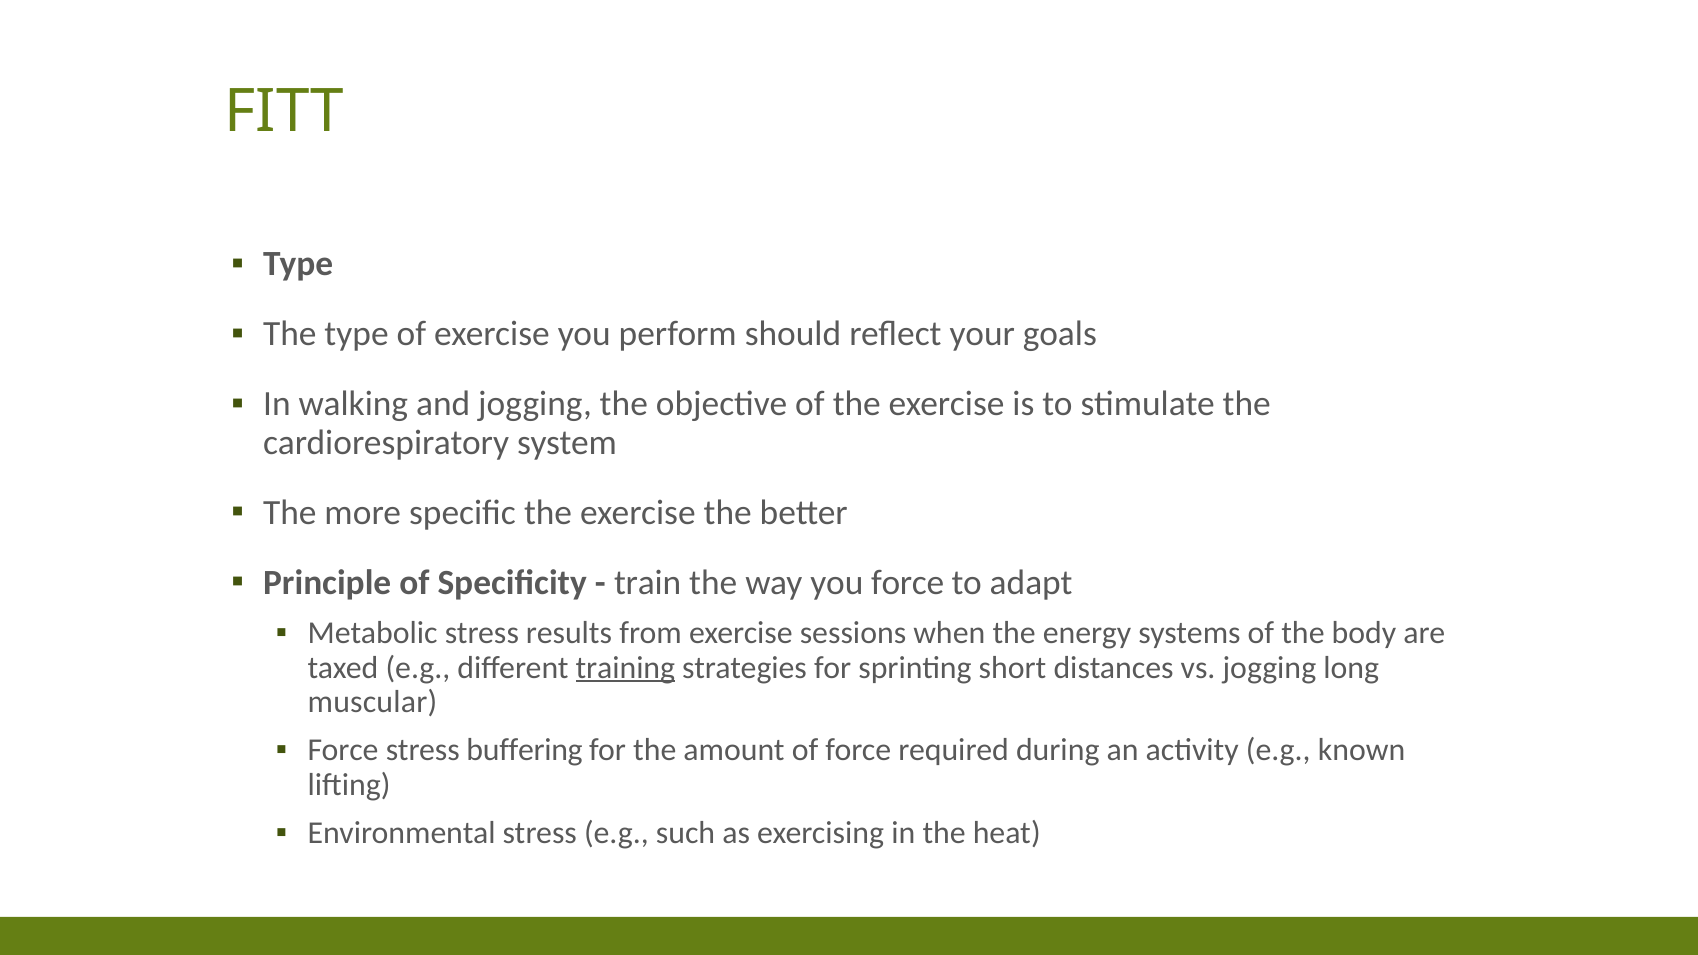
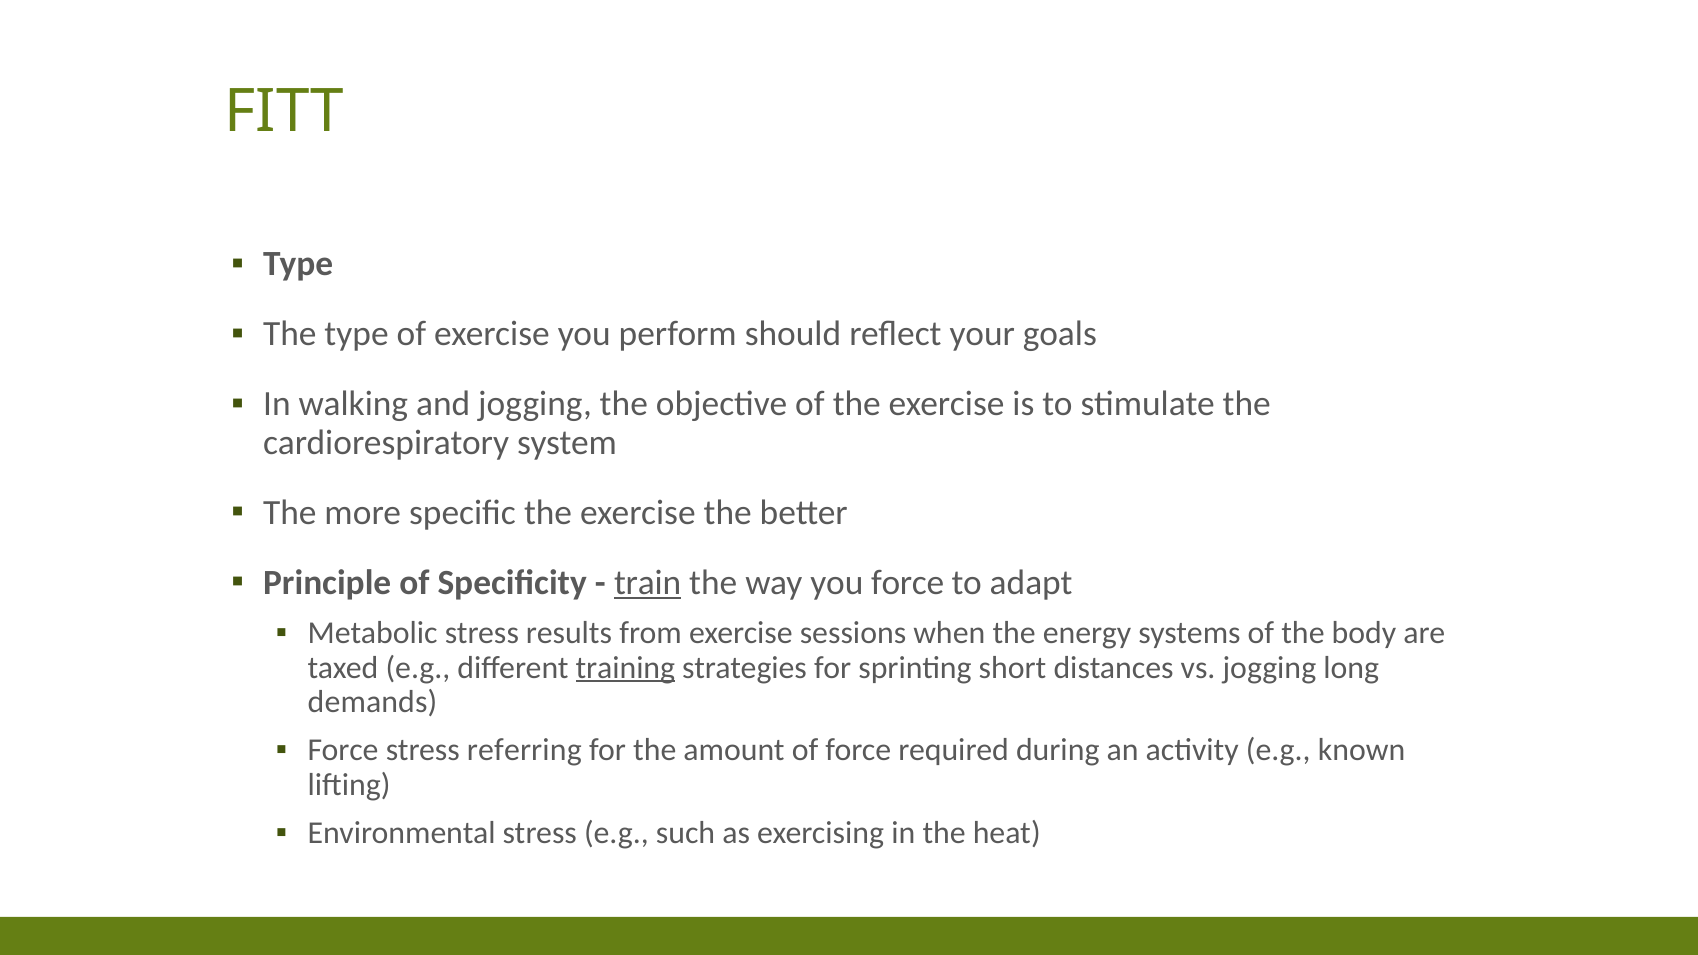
train underline: none -> present (648, 583)
muscular: muscular -> demands (372, 702)
buffering: buffering -> referring (524, 751)
